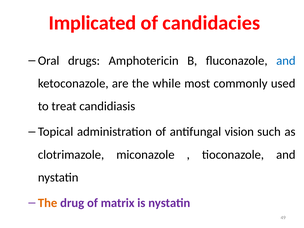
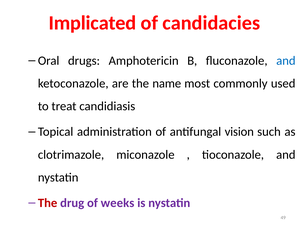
while: while -> name (167, 83)
The colour: orange -> red (48, 203)
matrix: matrix -> weeks (118, 203)
